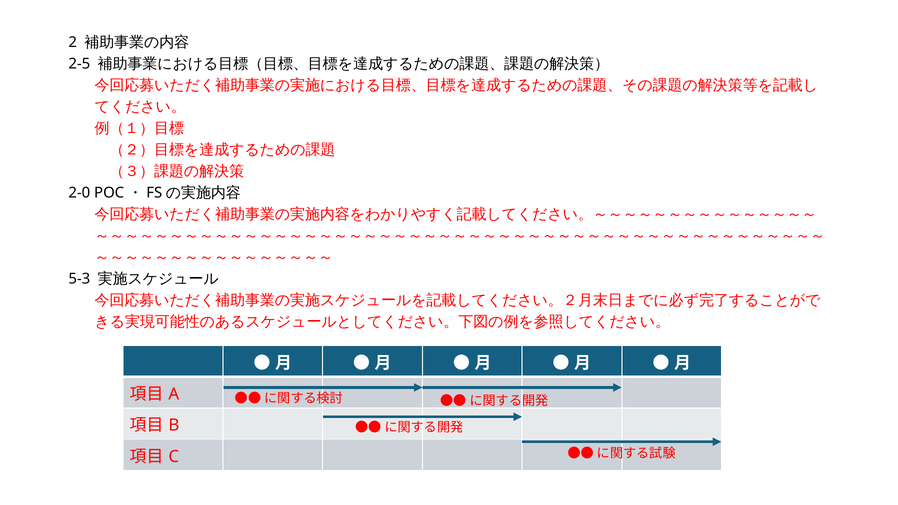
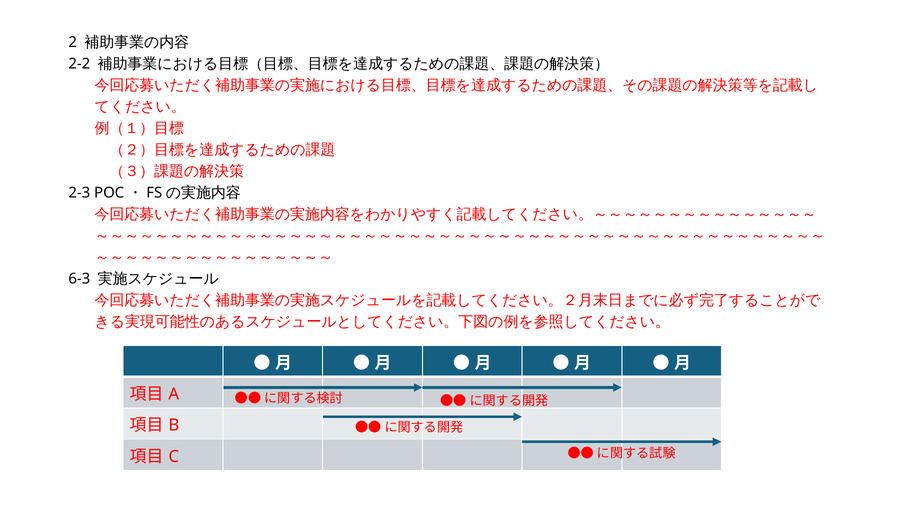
2-5: 2-5 -> 2-2 (79, 64)
2-0: 2-0 -> 2-3 (79, 193)
5-3: 5-3 -> 6-3 (79, 279)
